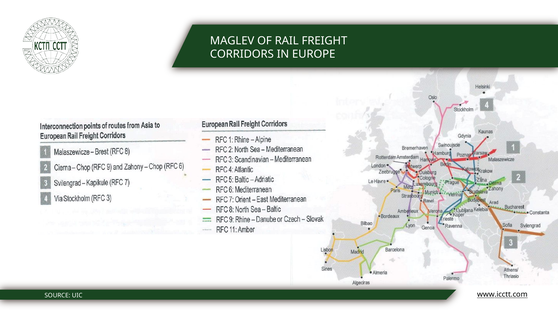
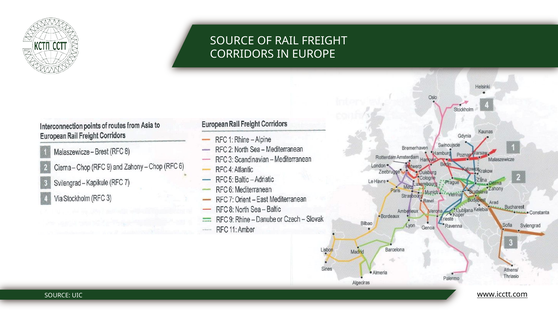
MAGLEV: MAGLEV -> SOURCE (232, 41)
